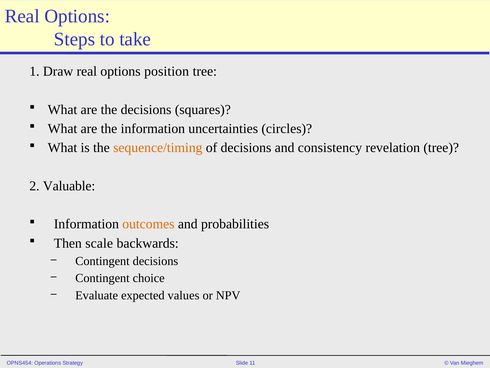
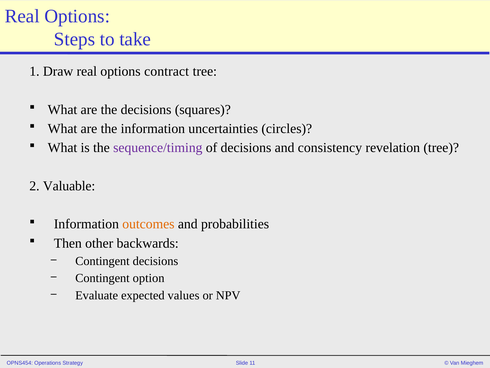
position: position -> contract (167, 71)
sequence/timing colour: orange -> purple (158, 148)
scale: scale -> other (99, 243)
choice: choice -> option (149, 278)
